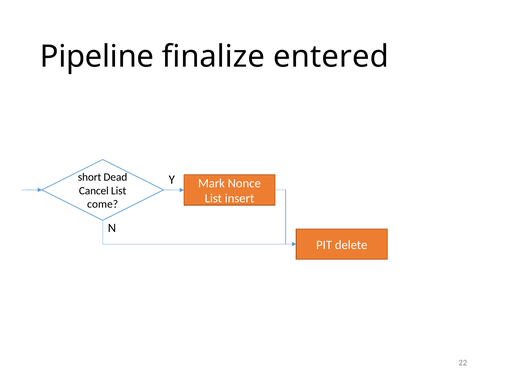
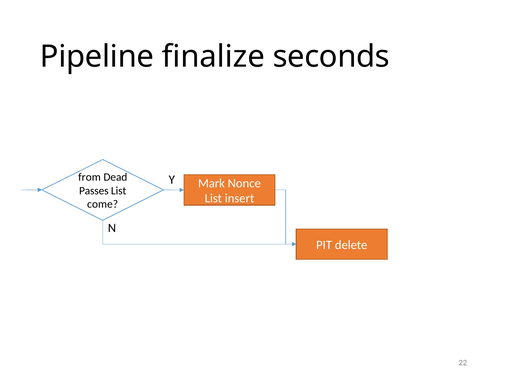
entered: entered -> seconds (331, 57)
short: short -> from (89, 177)
Cancel: Cancel -> Passes (94, 191)
